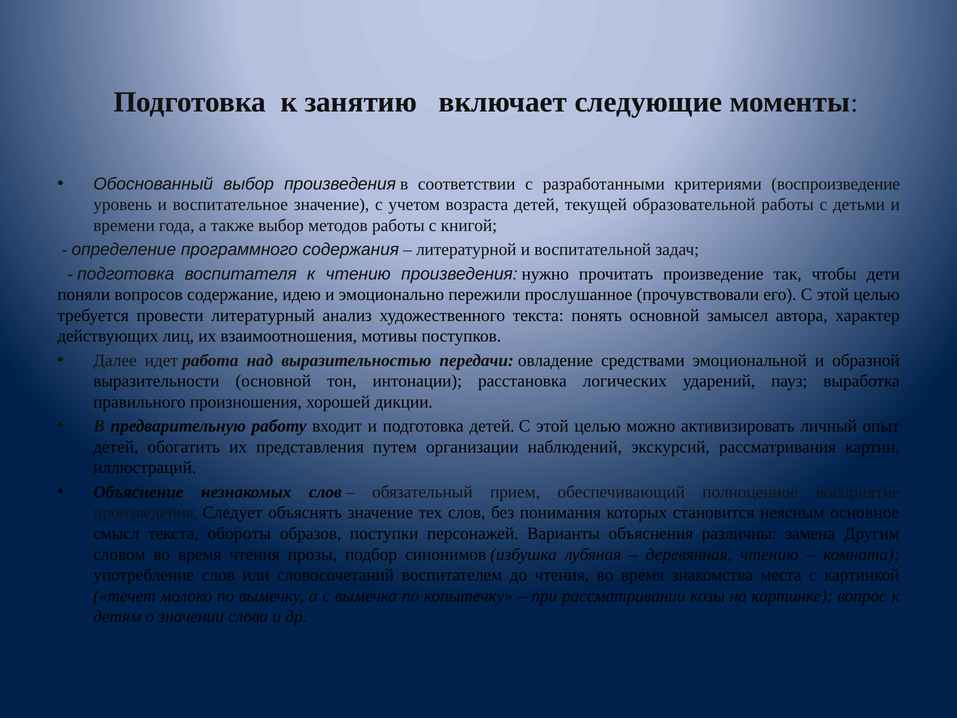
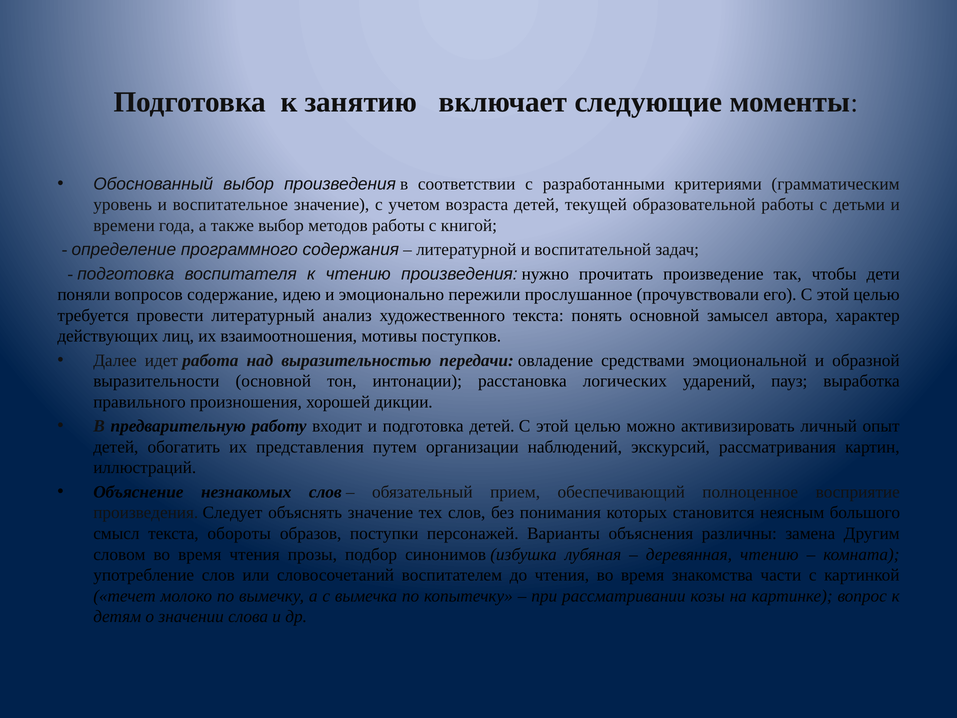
воспроизведение: воспроизведение -> грамматическим (836, 184)
основное: основное -> большого (865, 513)
места: места -> части (781, 575)
